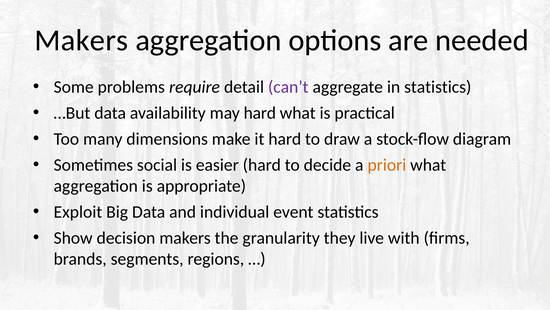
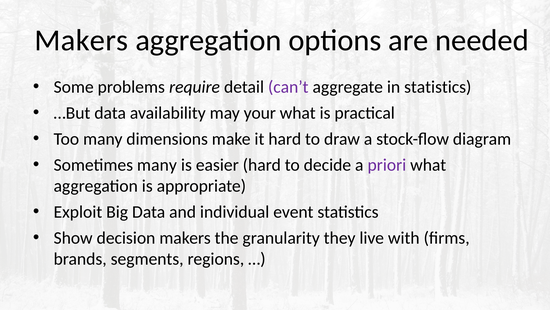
may hard: hard -> your (260, 113)
Sometimes social: social -> many (157, 165)
priori colour: orange -> purple (387, 165)
